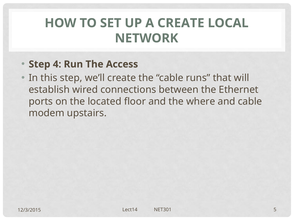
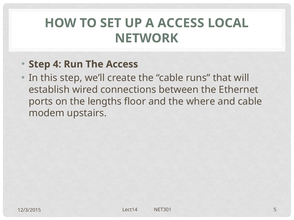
A CREATE: CREATE -> ACCESS (181, 23)
located: located -> lengths (105, 102)
